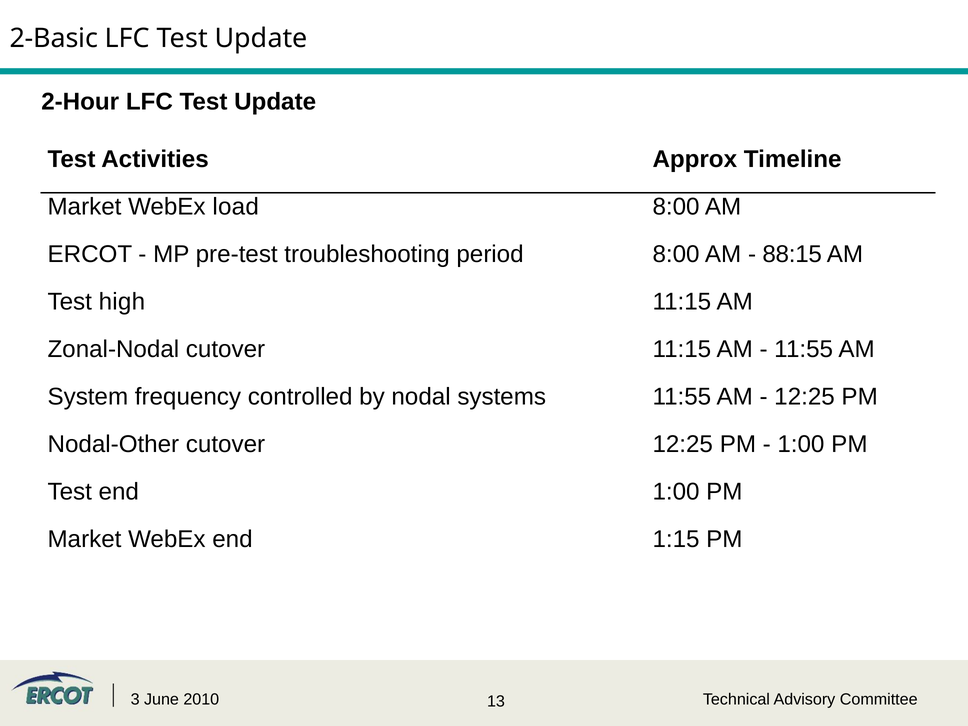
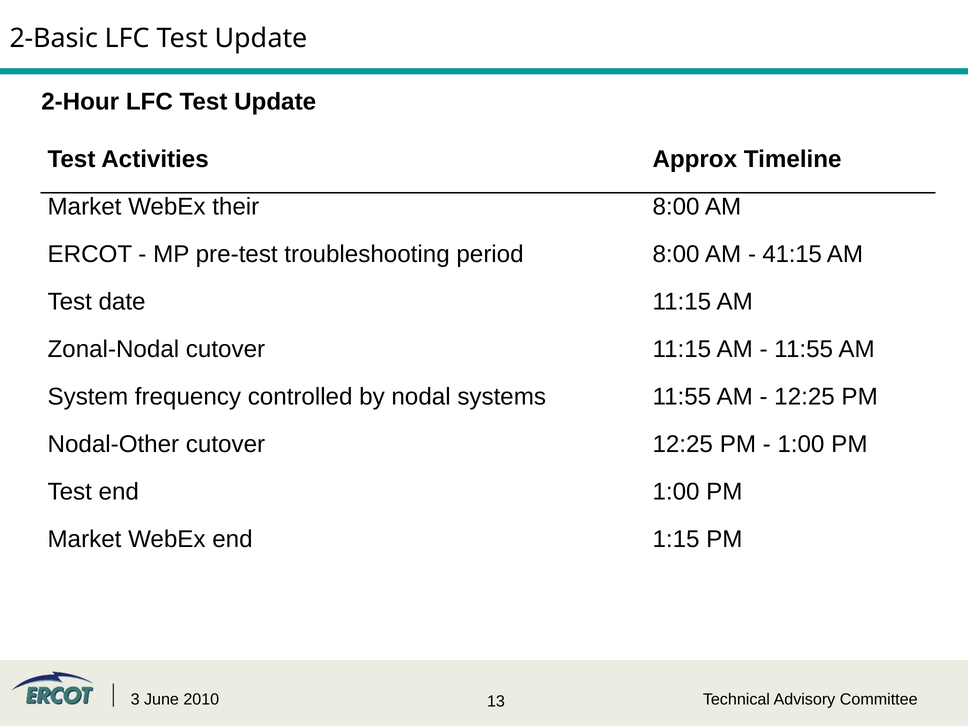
load: load -> their (236, 207)
88:15: 88:15 -> 41:15 (792, 254)
high: high -> date (122, 302)
